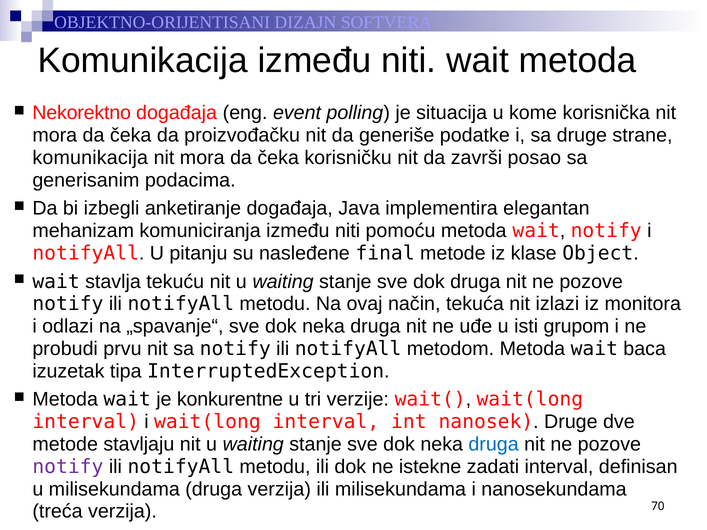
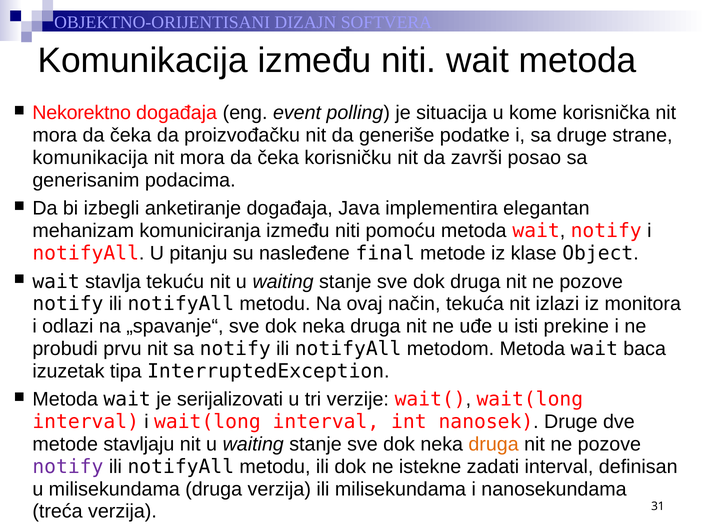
grupom: grupom -> prekine (576, 327)
konkurentne: konkurentne -> serijalizovati (230, 400)
druga colour: blue -> orange (494, 444)
70: 70 -> 31 (658, 507)
